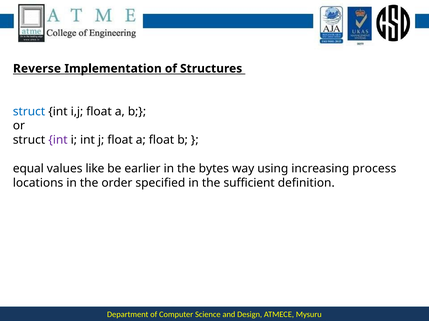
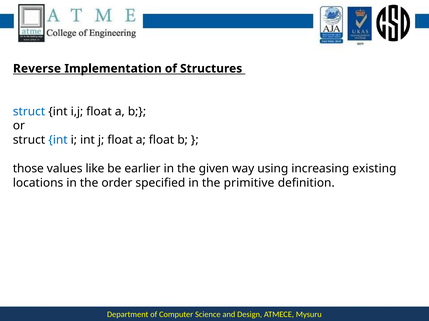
int colour: purple -> blue (58, 140)
equal: equal -> those (28, 169)
bytes: bytes -> given (214, 169)
process: process -> existing (374, 169)
sufficient: sufficient -> primitive (249, 183)
